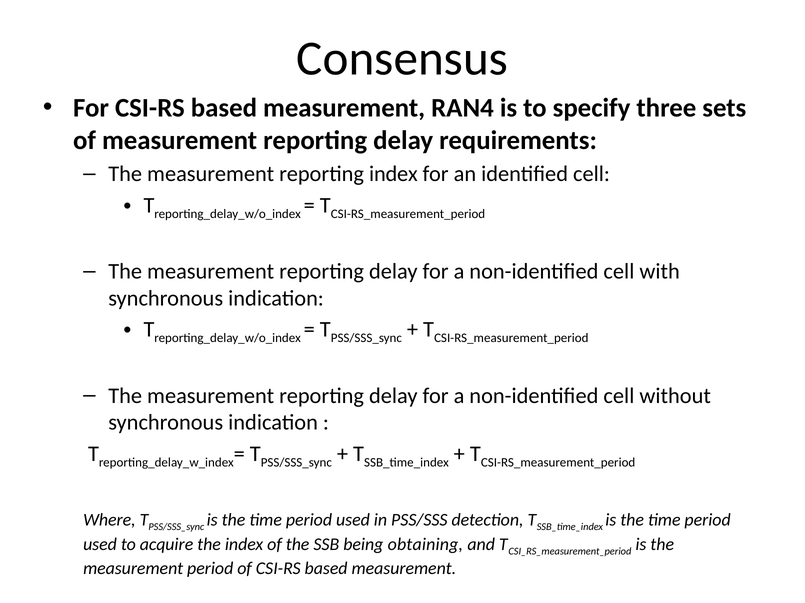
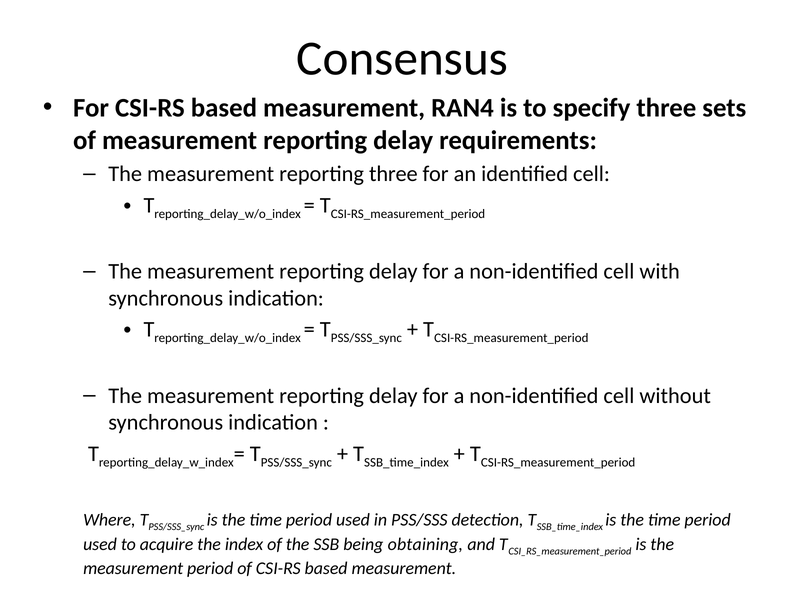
reporting index: index -> three (393, 174)
